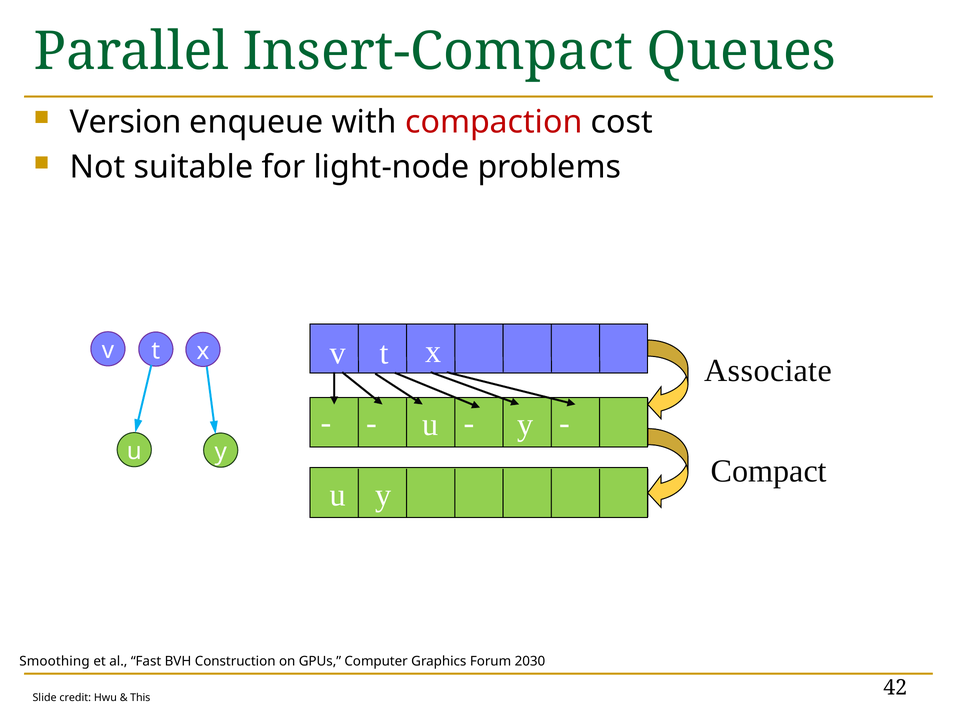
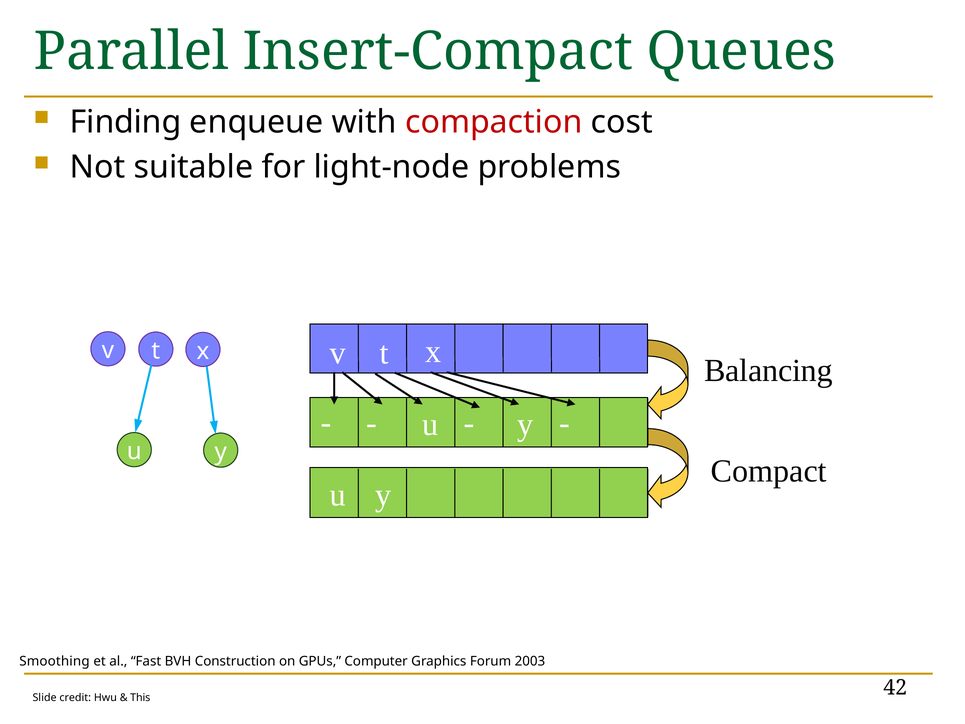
Version: Version -> Finding (126, 122)
Associate: Associate -> Balancing (768, 370)
2030: 2030 -> 2003 (530, 661)
